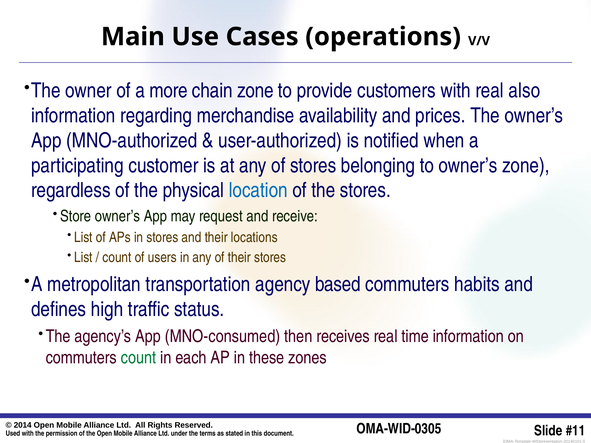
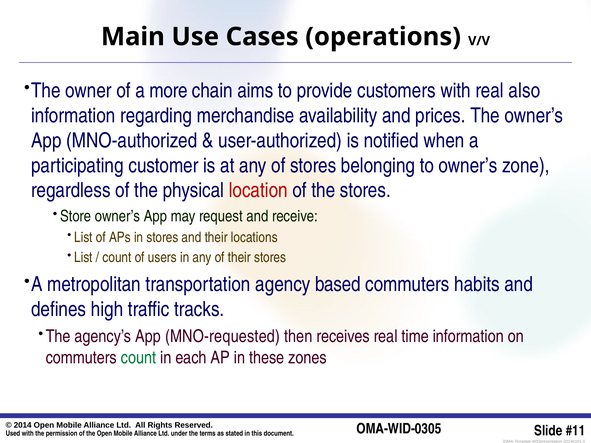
chain zone: zone -> aims (255, 91)
location colour: blue -> red (258, 191)
status: status -> tracks (199, 309)
MNO-consumed: MNO-consumed -> MNO-requested (223, 337)
